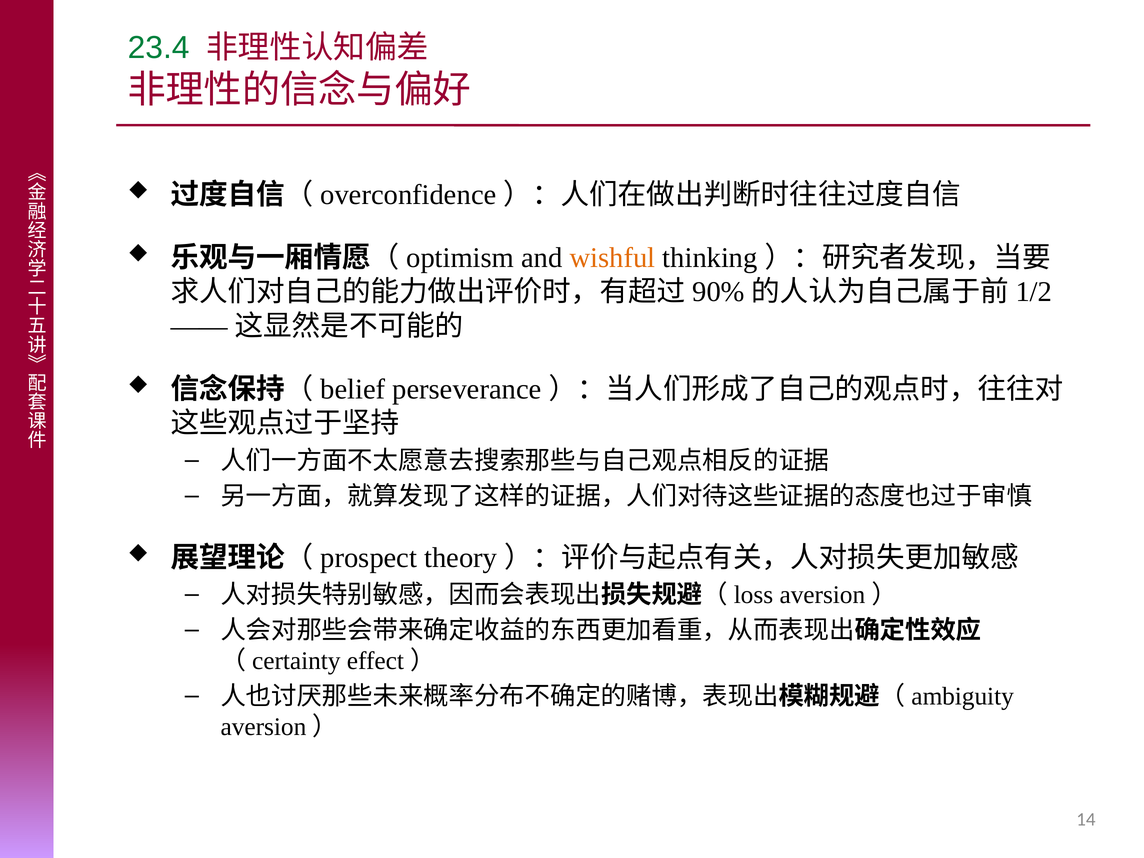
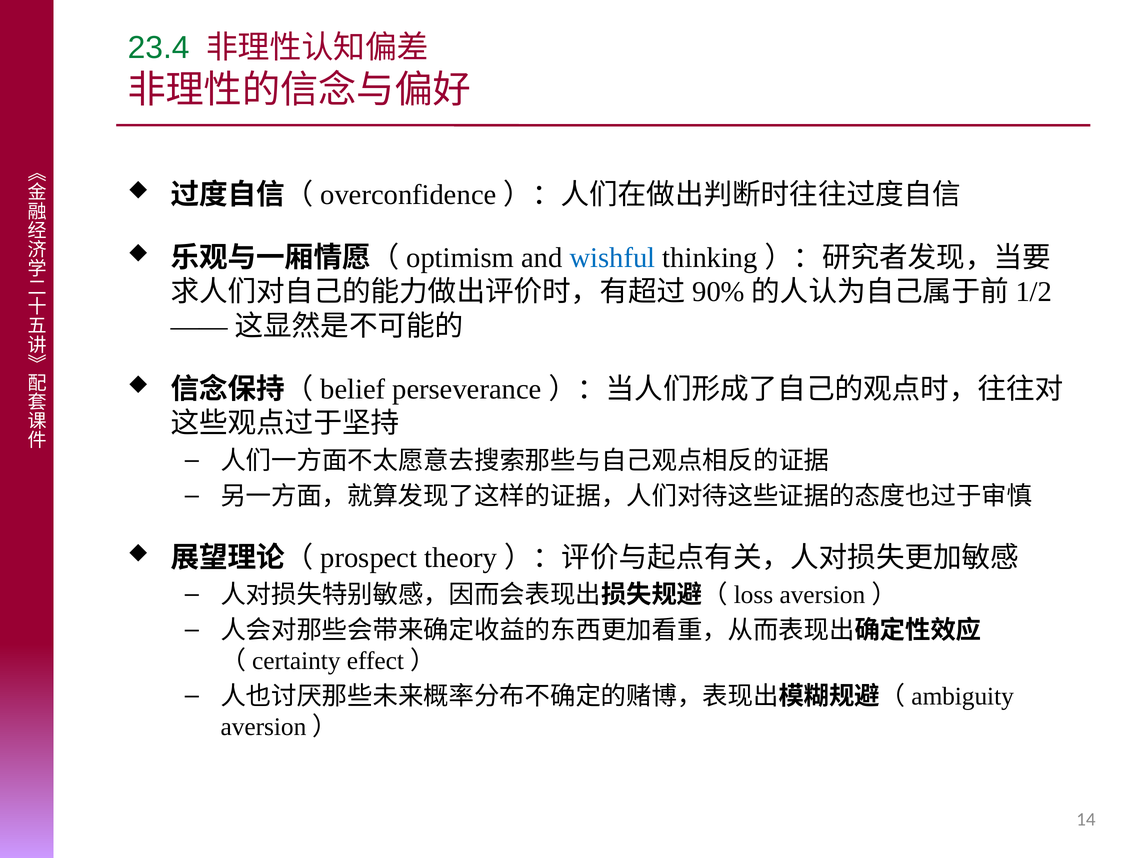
wishful colour: orange -> blue (612, 258)
